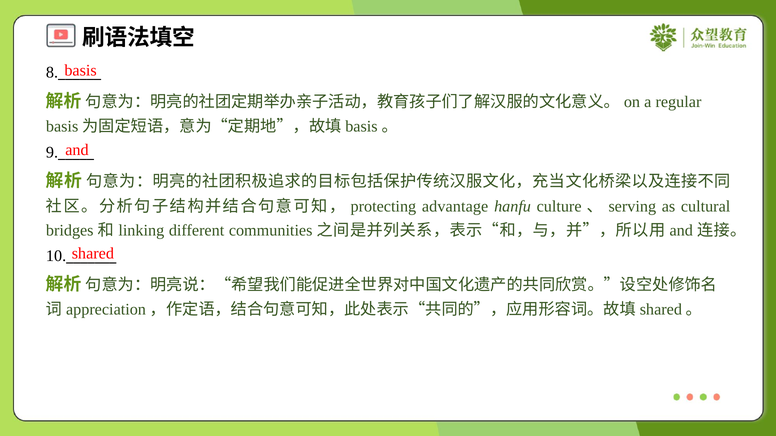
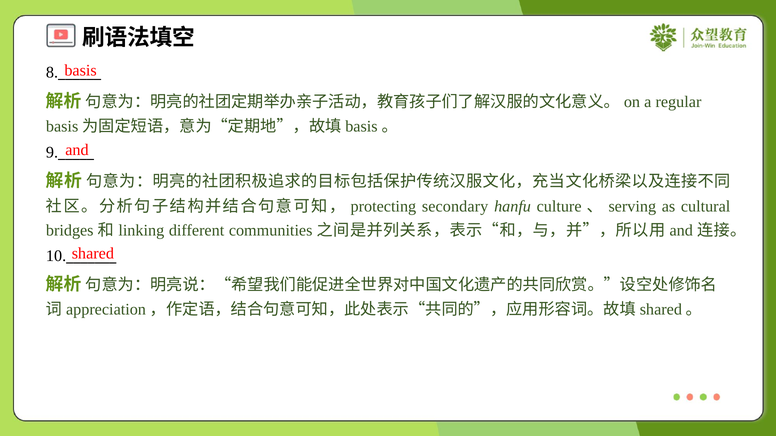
advantage: advantage -> secondary (455, 206)
